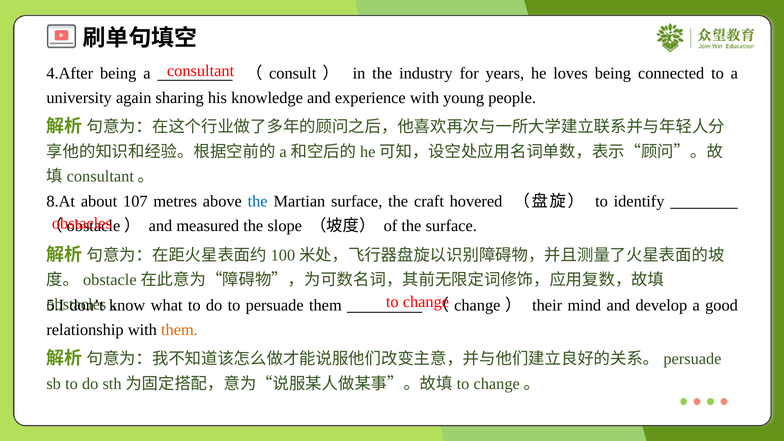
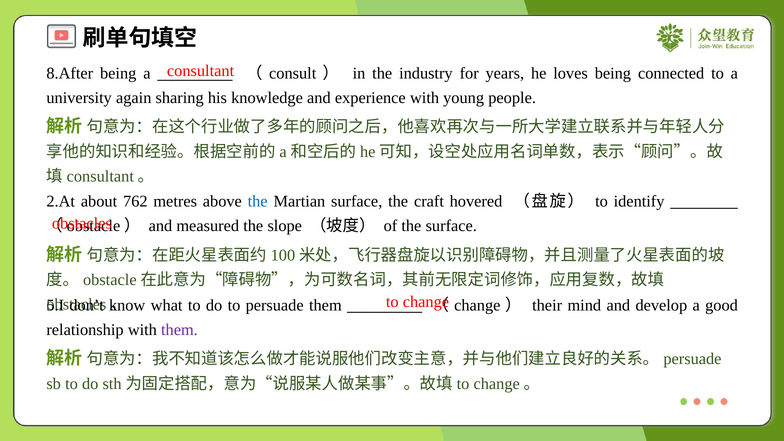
4.After: 4.After -> 8.After (70, 73)
8.At: 8.At -> 2.At (61, 201)
107: 107 -> 762 (135, 201)
them colour: orange -> purple (179, 330)
